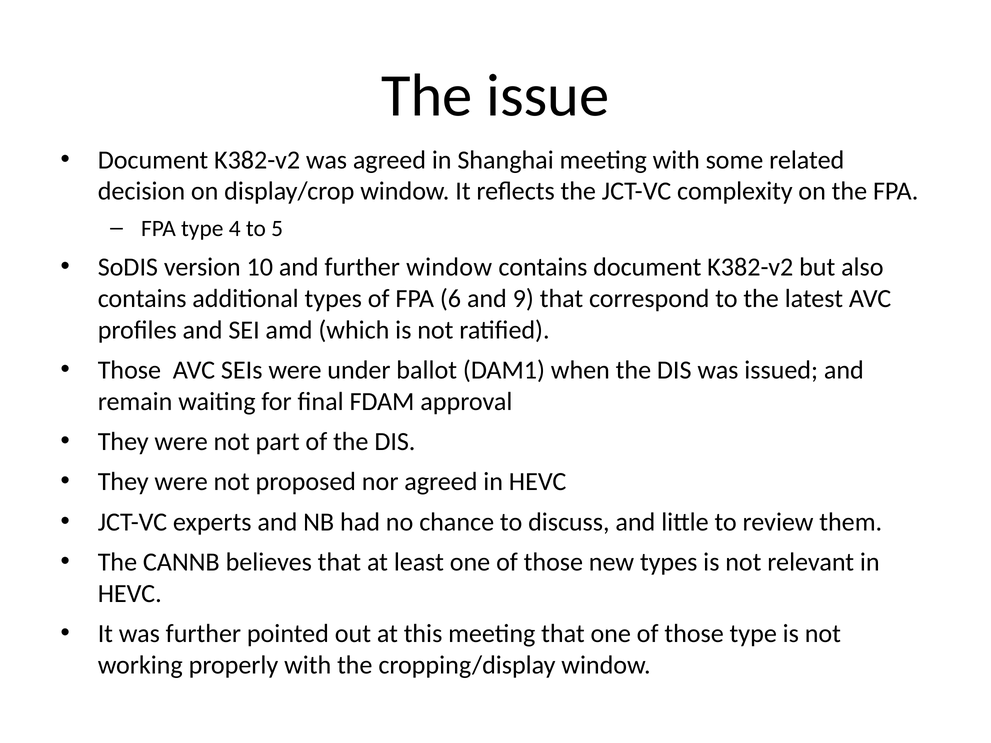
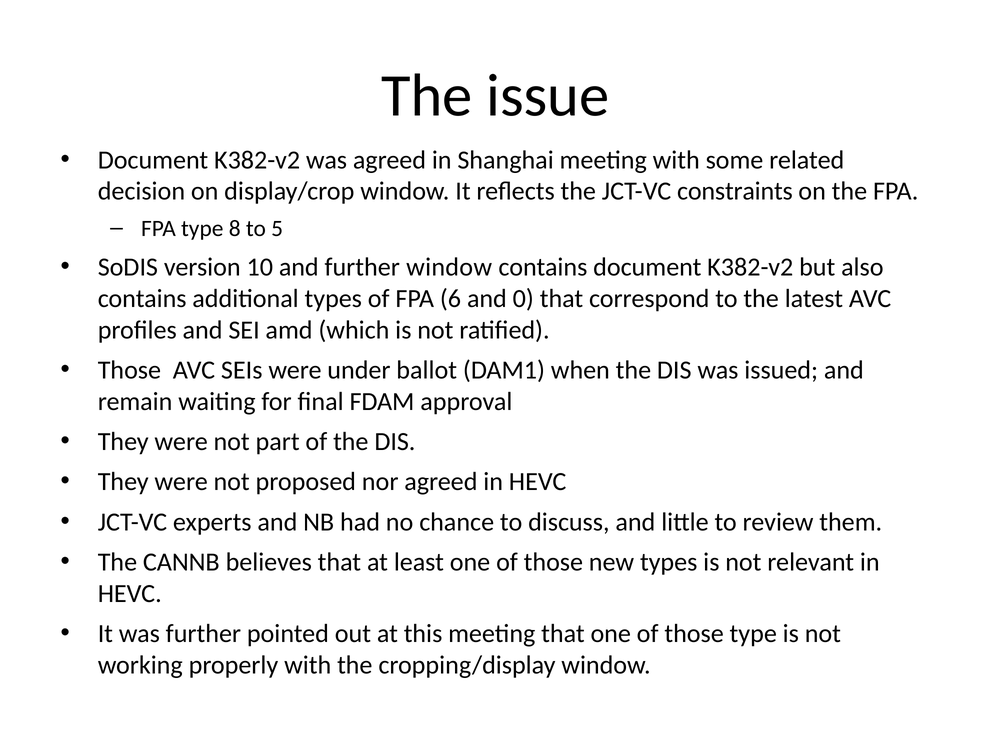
complexity: complexity -> constraints (735, 191)
4: 4 -> 8 (235, 229)
9: 9 -> 0 (523, 299)
